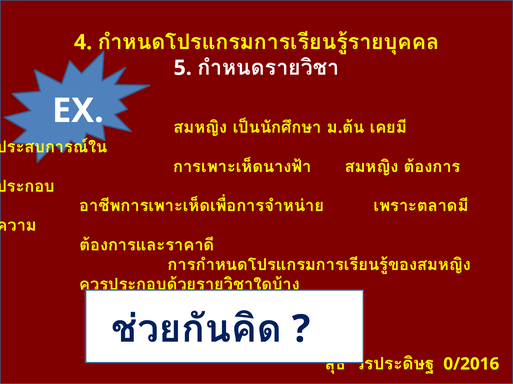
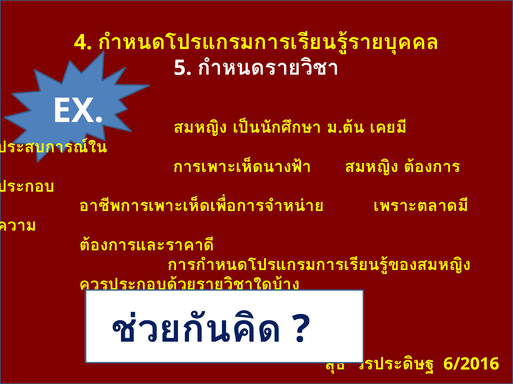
0/2016: 0/2016 -> 6/2016 (471, 365)
